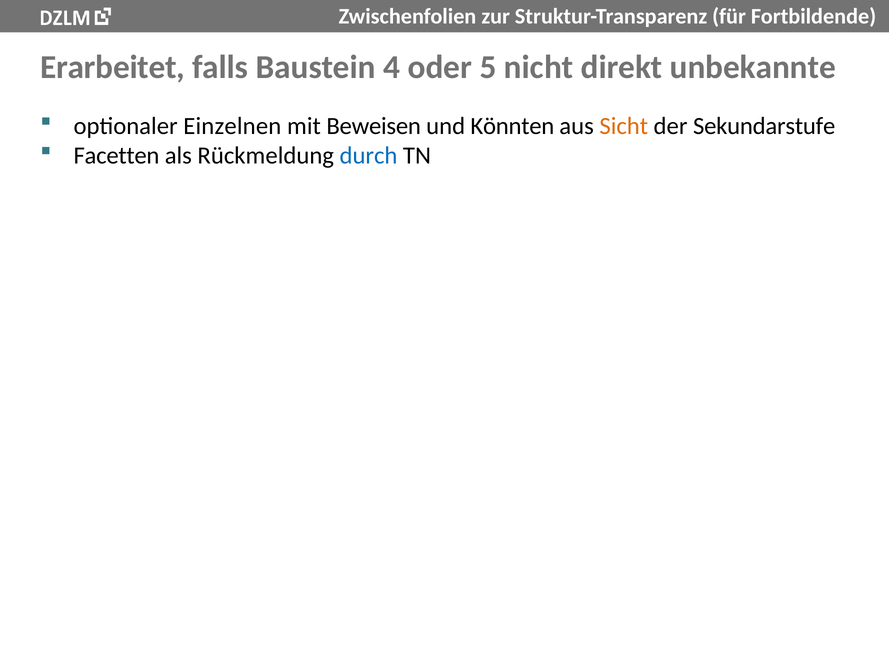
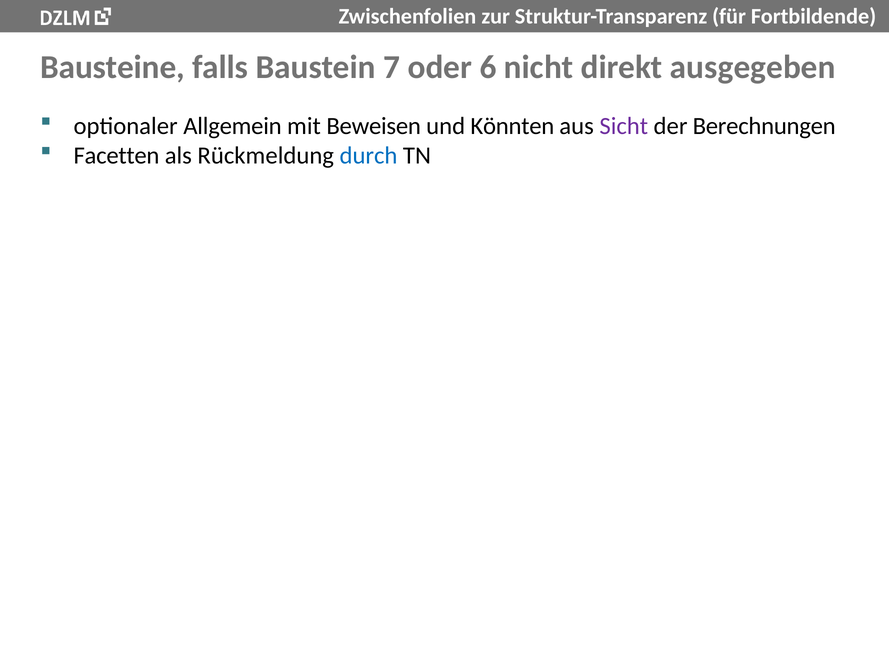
Erarbeitet: Erarbeitet -> Bausteine (113, 67)
4: 4 -> 7 (392, 67)
5: 5 -> 6 (488, 67)
unbekannte: unbekannte -> ausgegeben (753, 67)
Einzelnen: Einzelnen -> Allgemein (233, 126)
Sicht colour: orange -> purple (624, 126)
Sekundarstufe: Sekundarstufe -> Berechnungen (764, 126)
